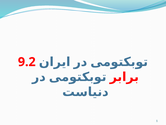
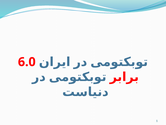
9.2: 9.2 -> 6.0 (27, 62)
